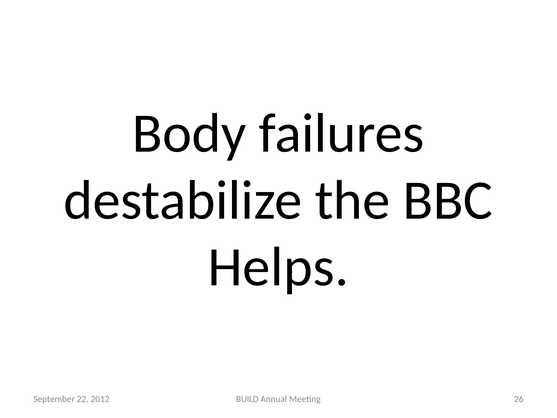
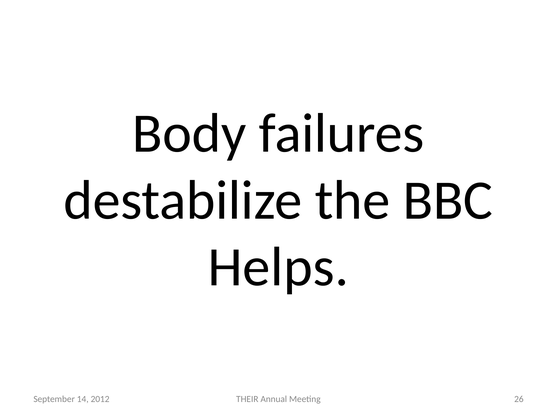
22: 22 -> 14 (83, 399)
BUILD: BUILD -> THEIR (247, 399)
